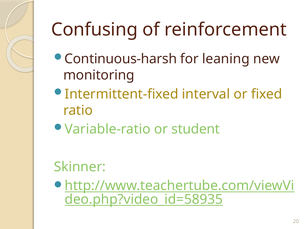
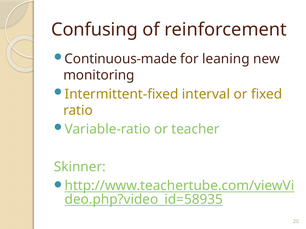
Continuous-harsh: Continuous-harsh -> Continuous-made (121, 59)
student: student -> teacher (196, 129)
